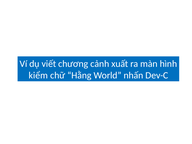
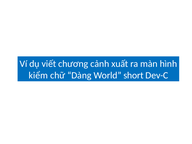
Hằng: Hằng -> Dàng (79, 75)
nhấn: nhấn -> short (133, 75)
